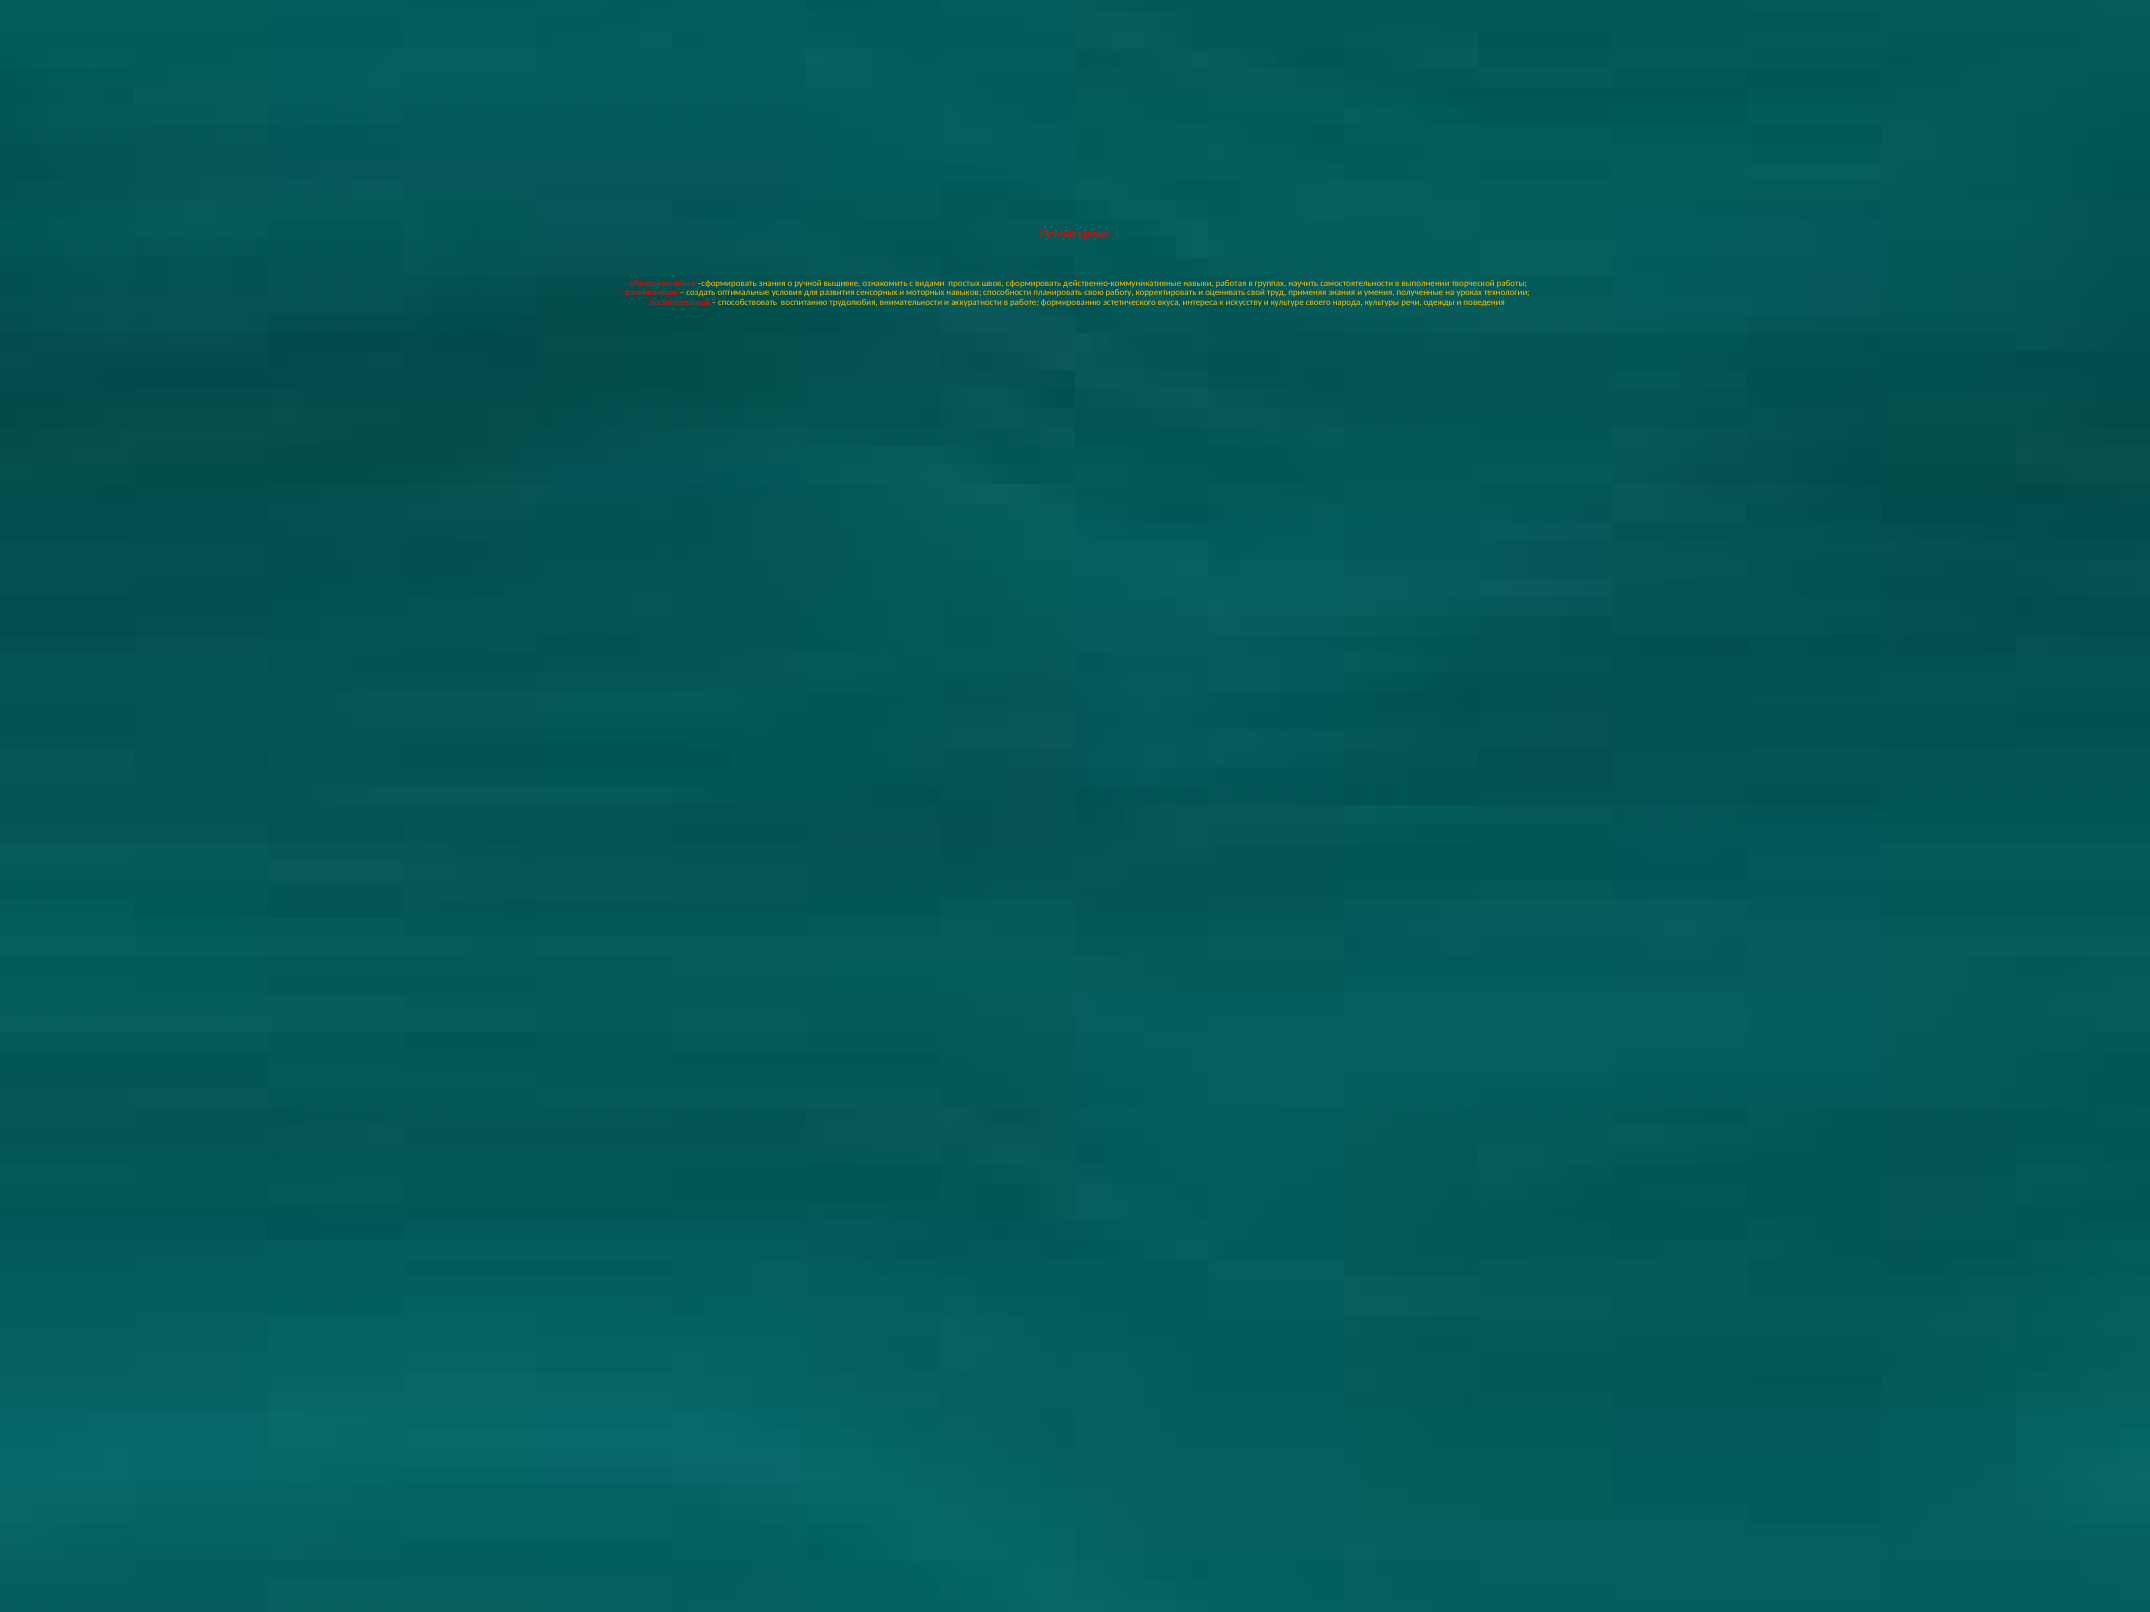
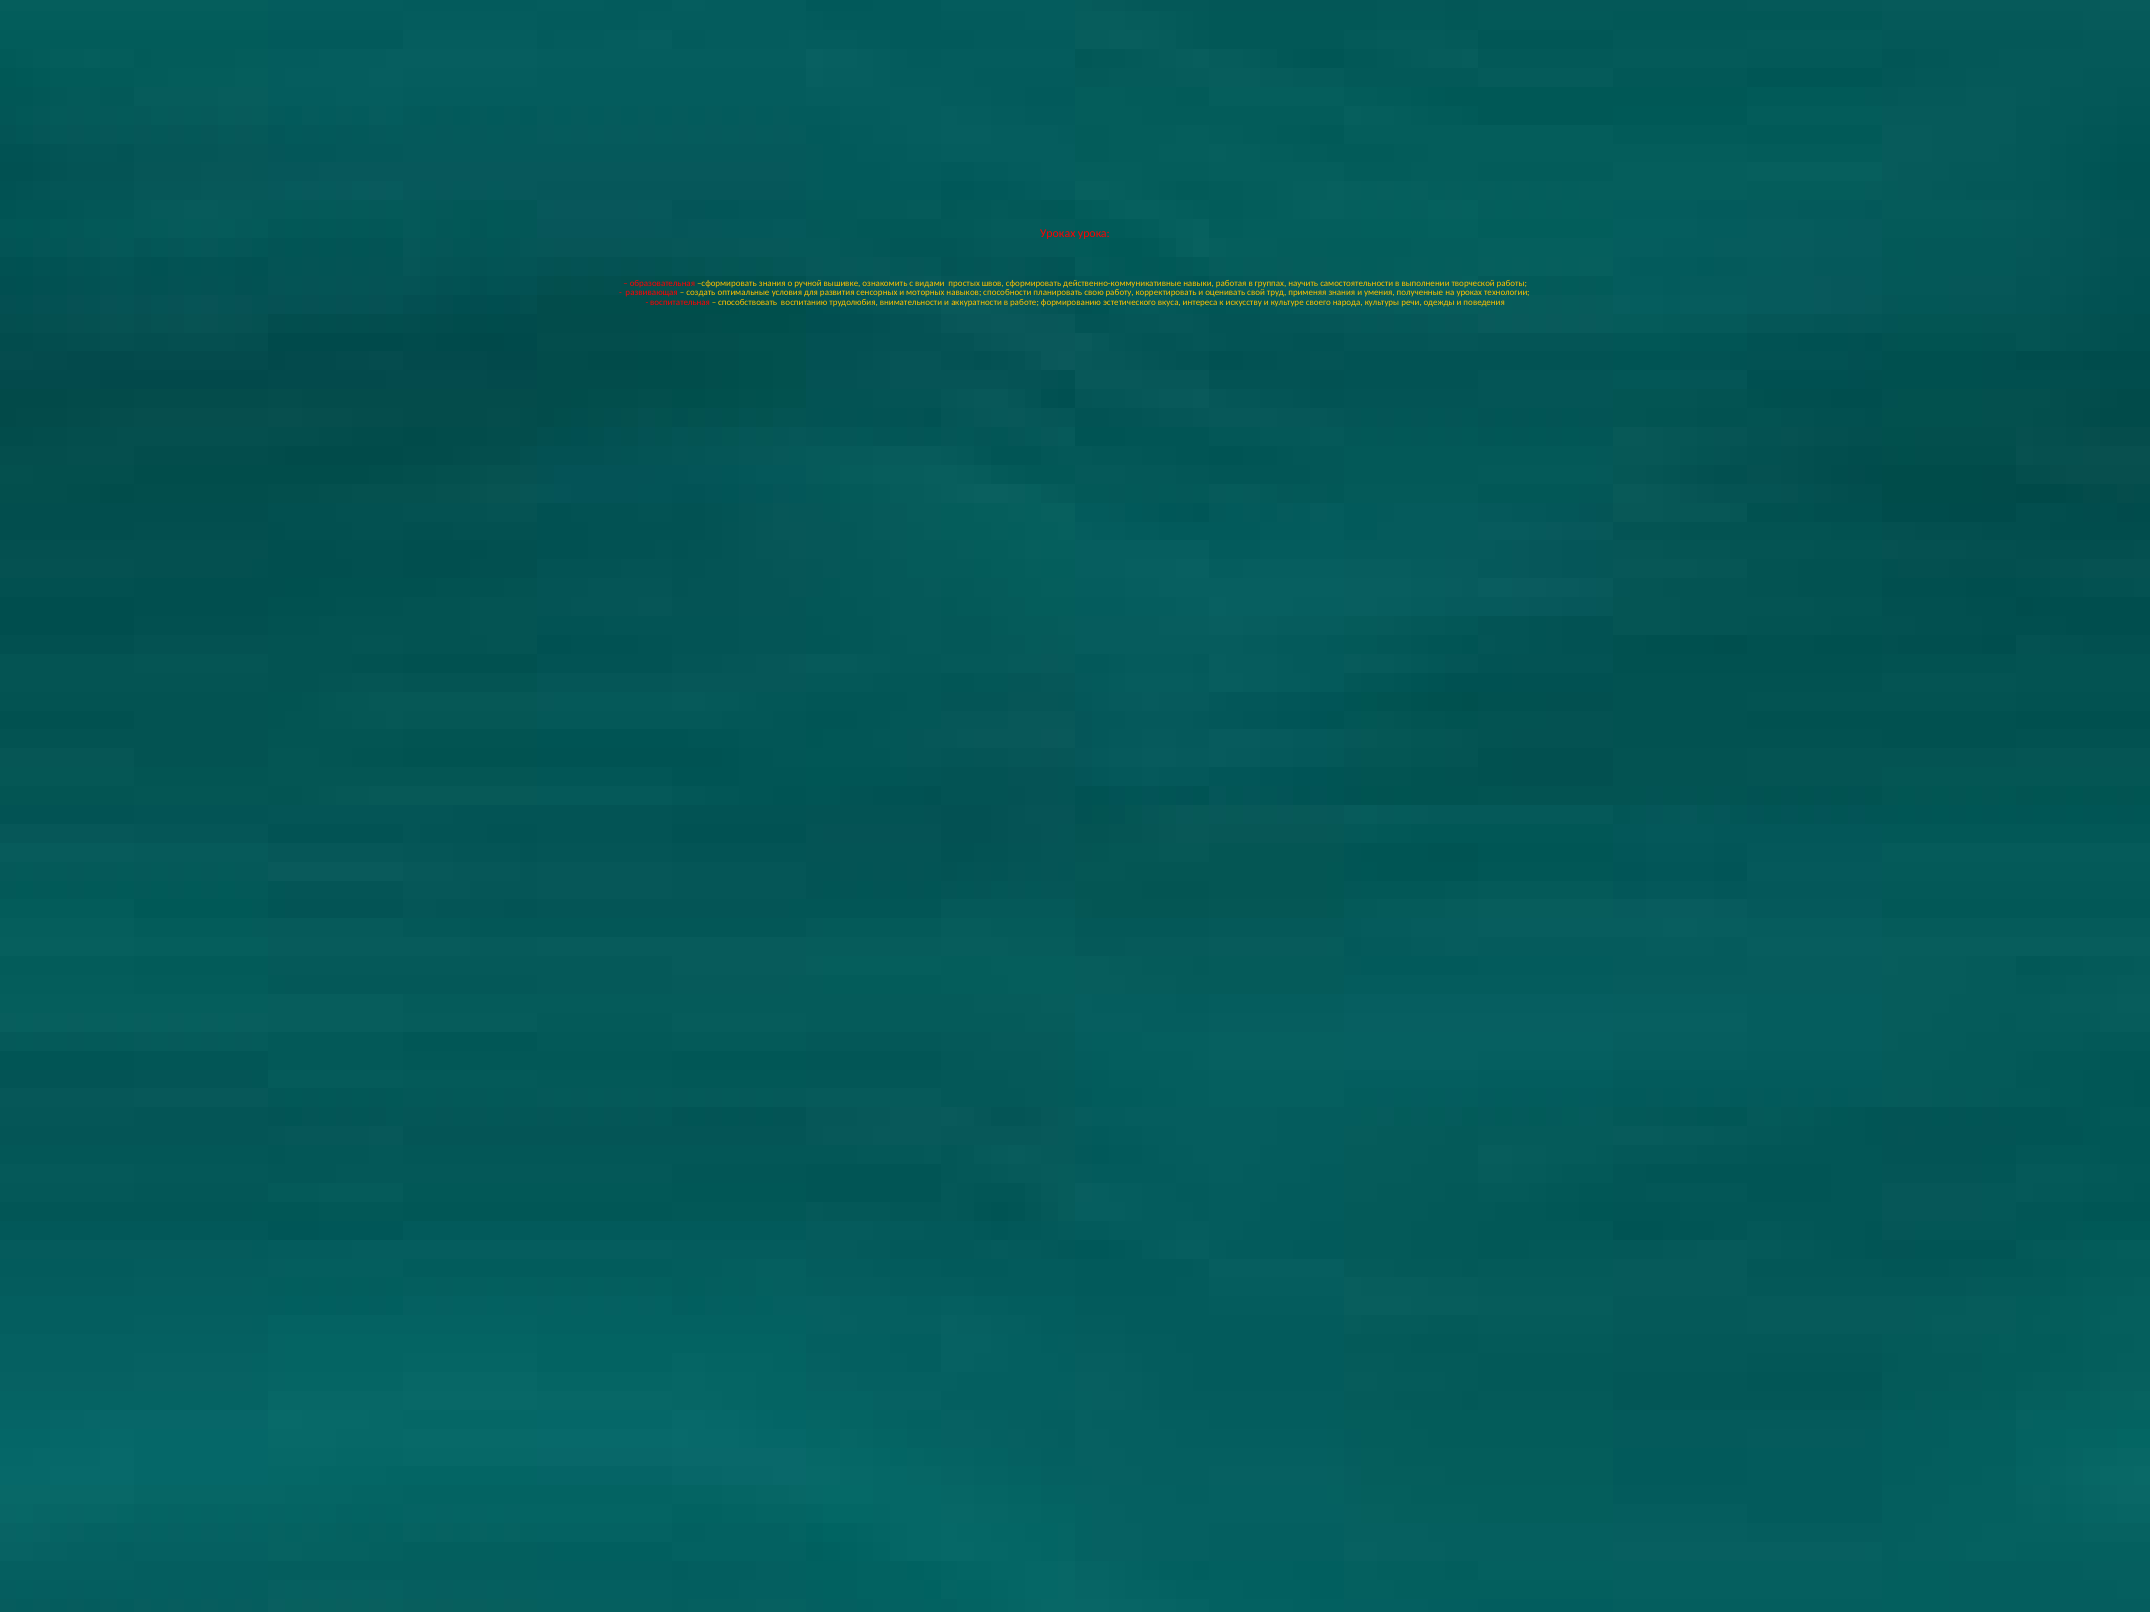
Ручной: Ручной -> Уроках (1058, 234)
